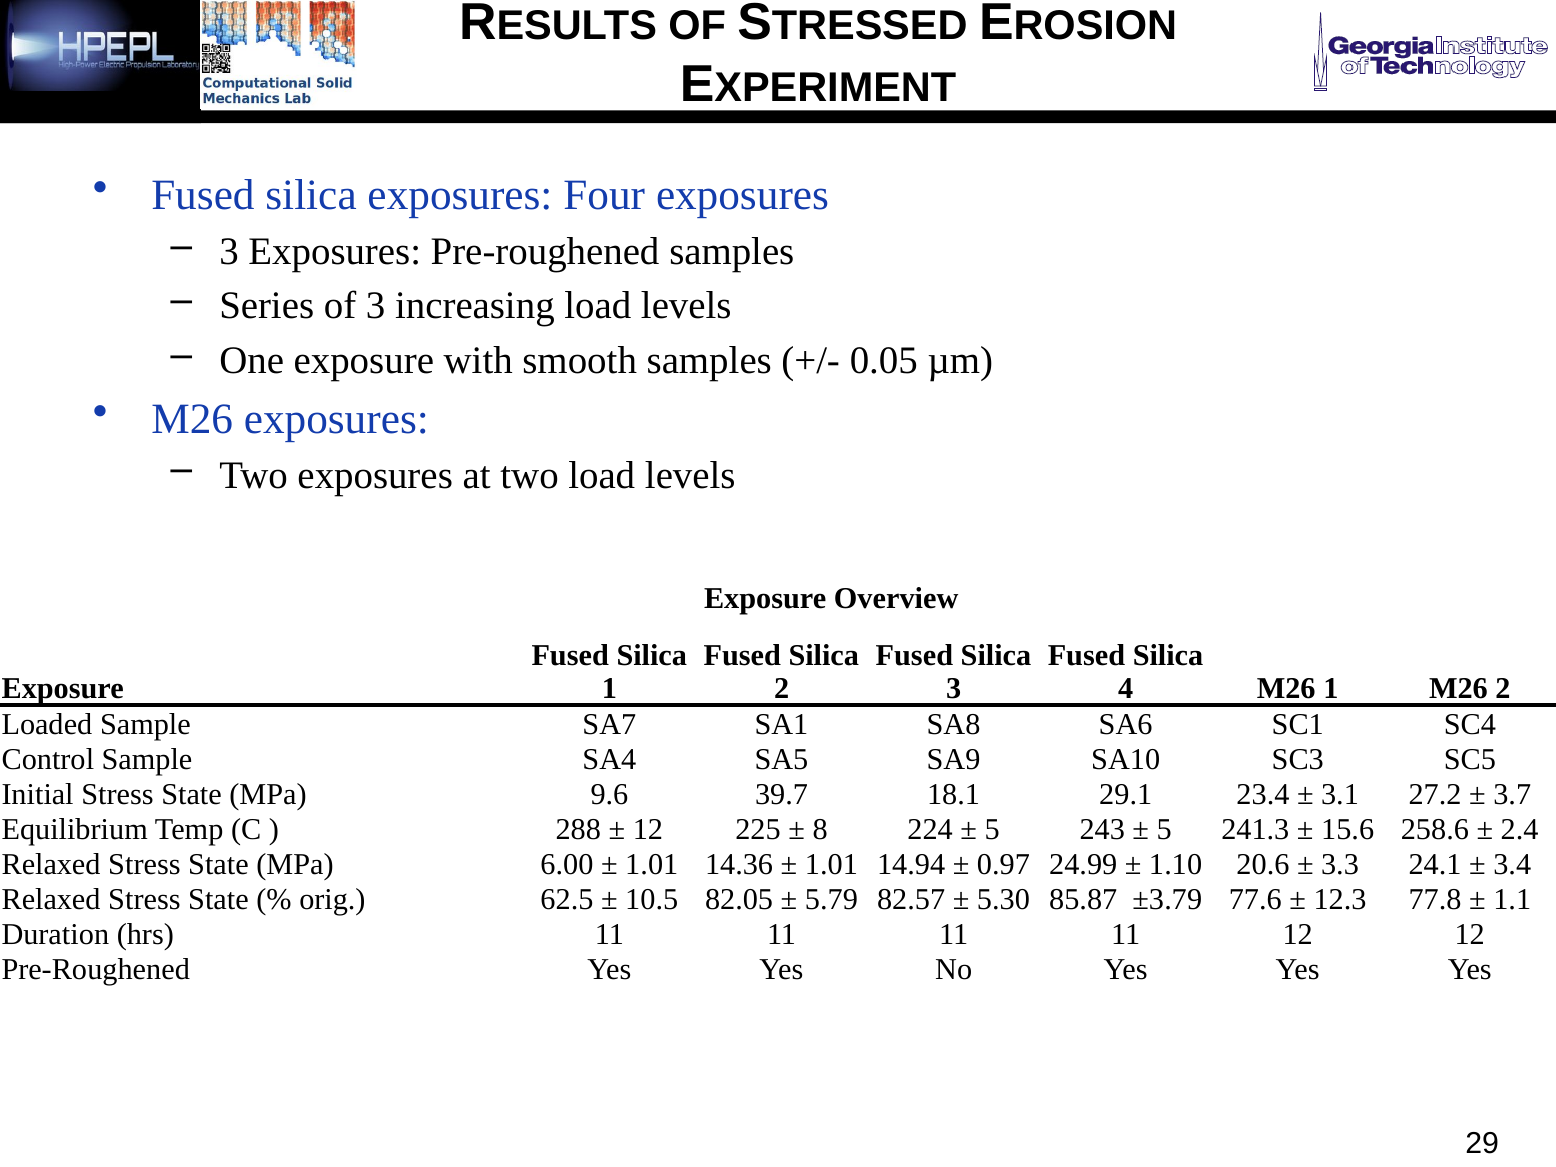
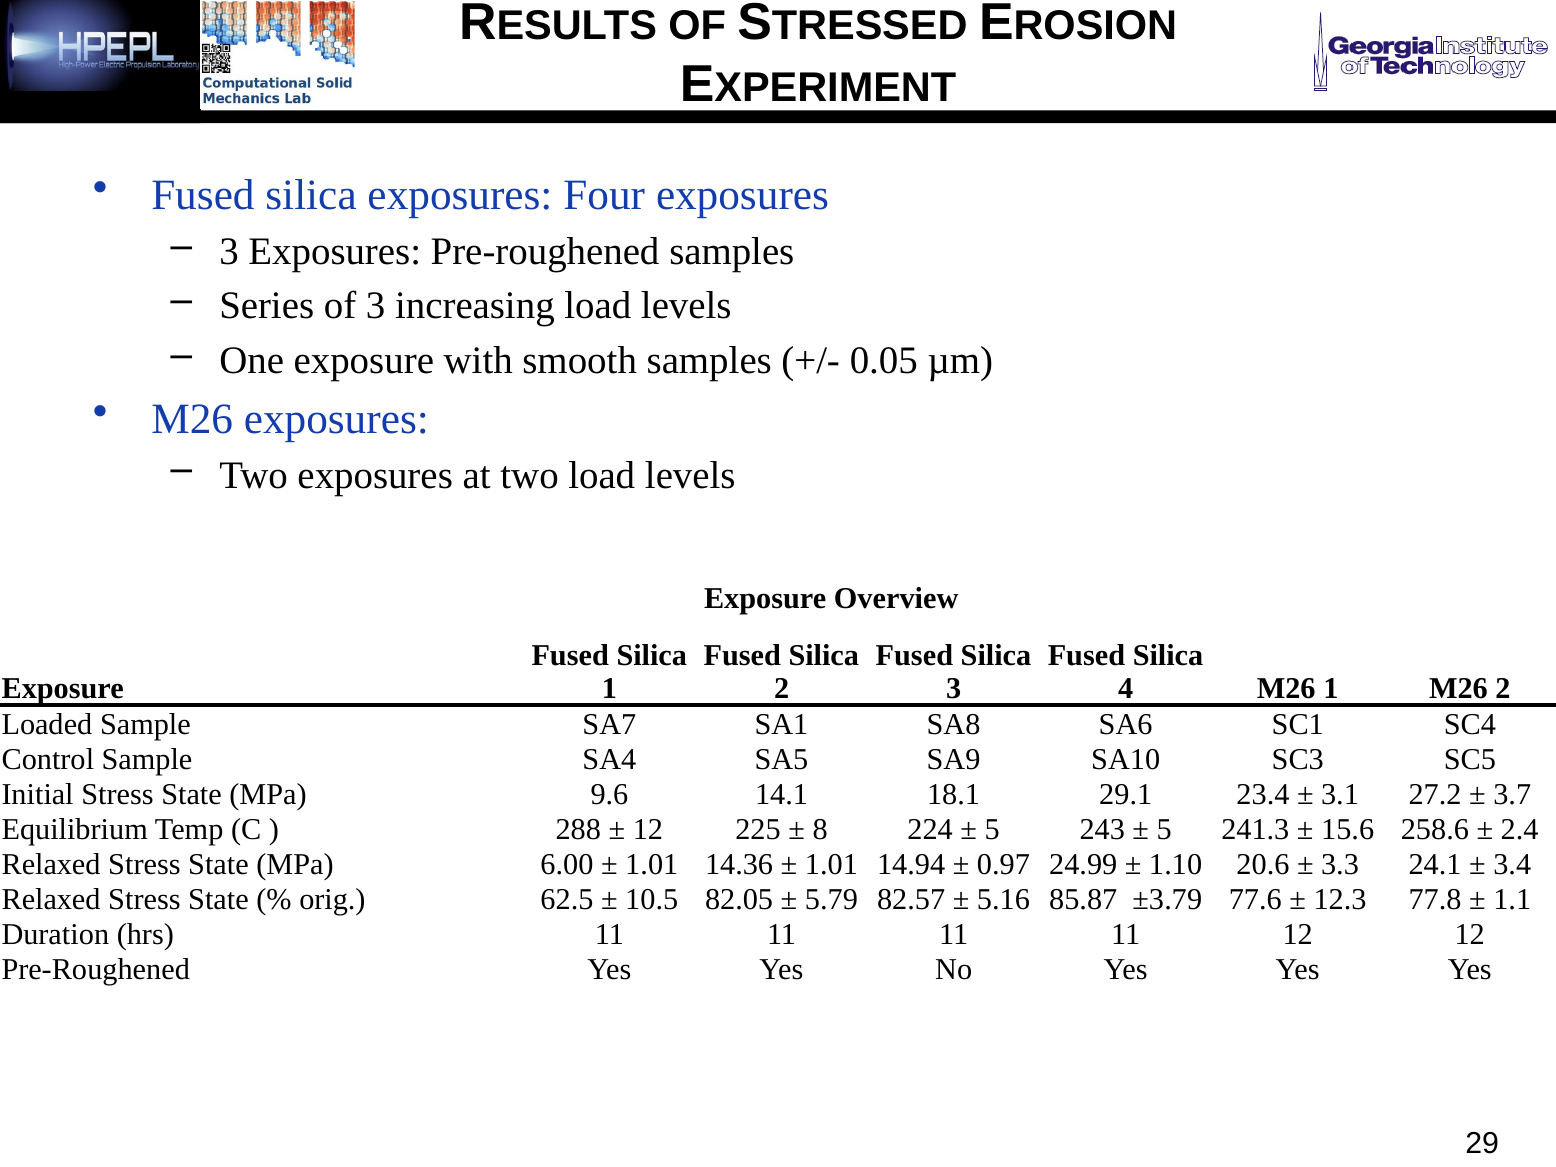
39.7: 39.7 -> 14.1 (782, 794)
5.30: 5.30 -> 5.16 (1003, 900)
